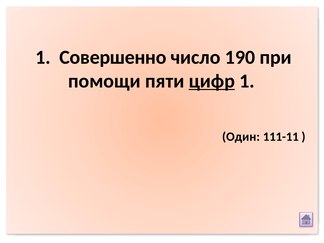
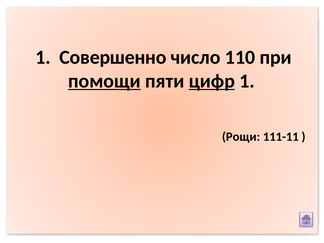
190: 190 -> 110 (240, 57)
помощи underline: none -> present (104, 81)
Один: Один -> Рощи (241, 137)
